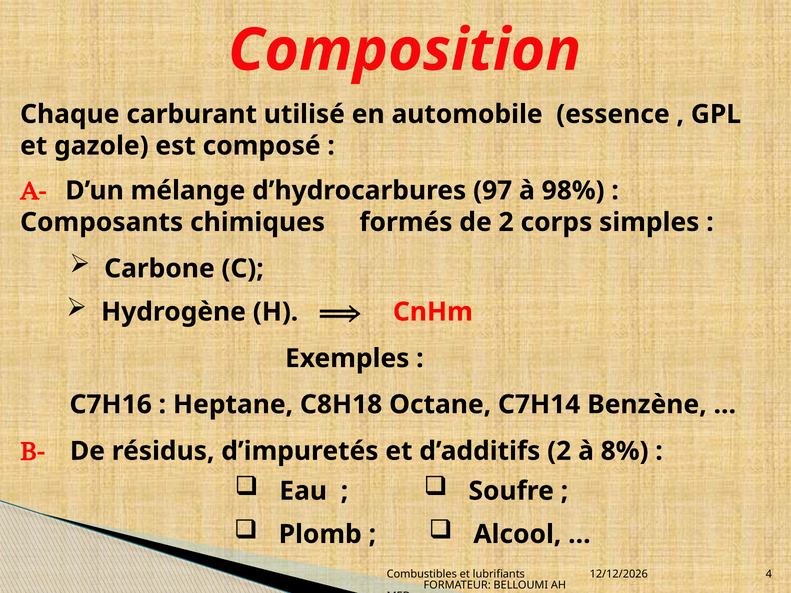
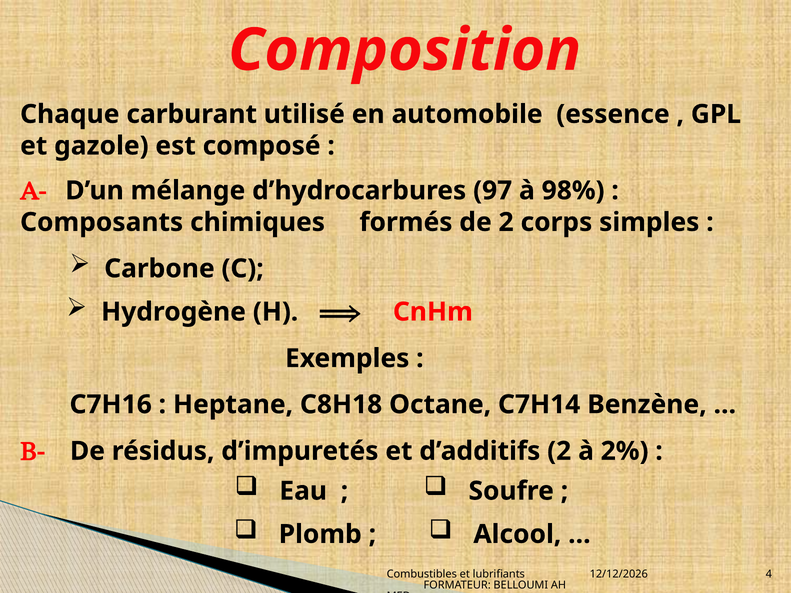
8%: 8% -> 2% (625, 451)
